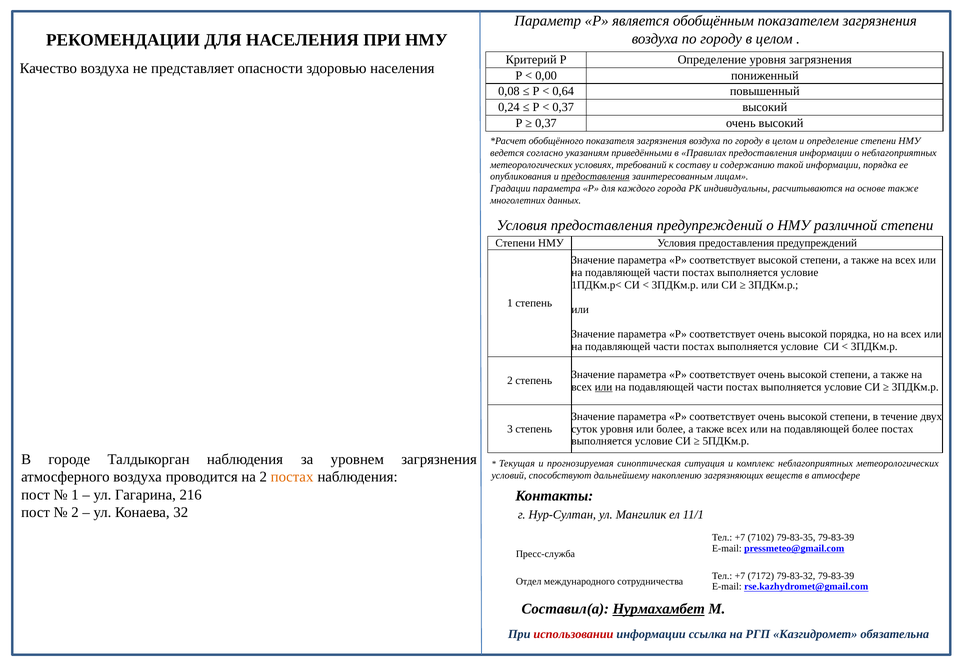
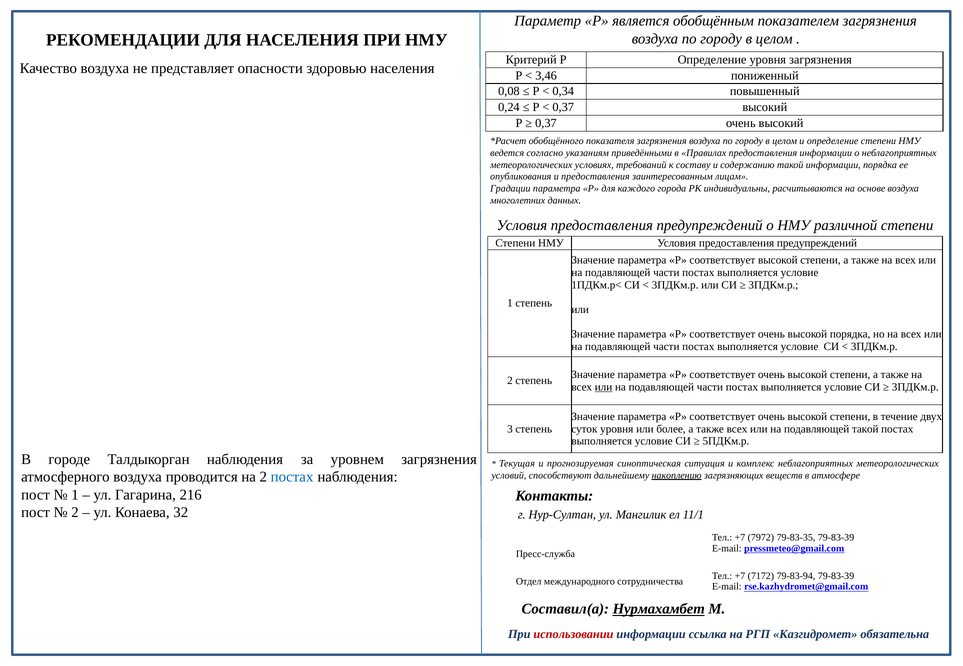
0,00: 0,00 -> 3,46 (546, 76)
0,64: 0,64 -> 0,34 (563, 91)
предоставления underline: present -> none (595, 177)
основе также: также -> воздуха (903, 189)
подавляющей более: более -> такой (865, 429)
постах colour: orange -> blue (292, 477)
накоплению underline: none -> present (677, 476)
7102: 7102 -> 7972 (761, 538)
79-83-32: 79-83-32 -> 79-83-94 (796, 576)
